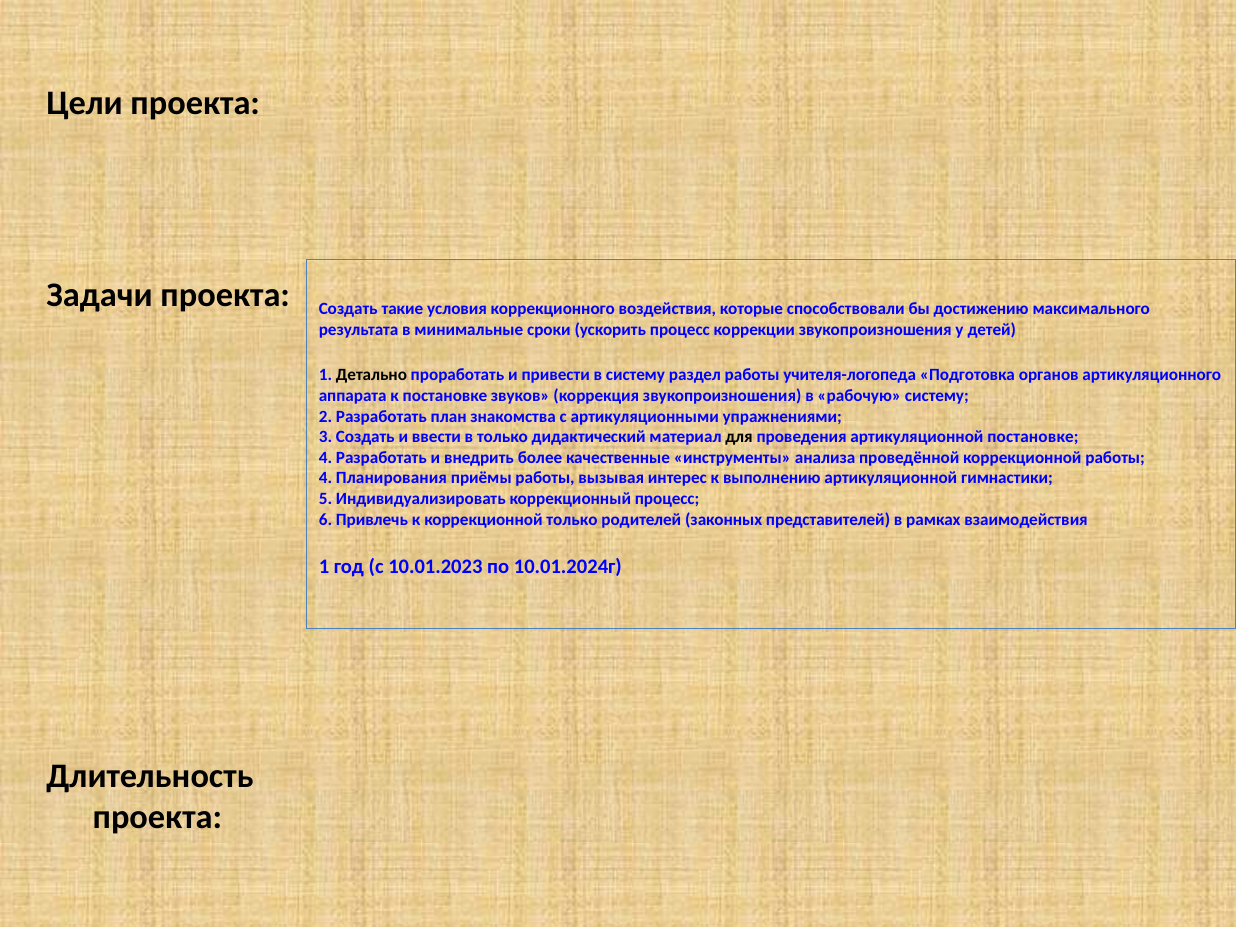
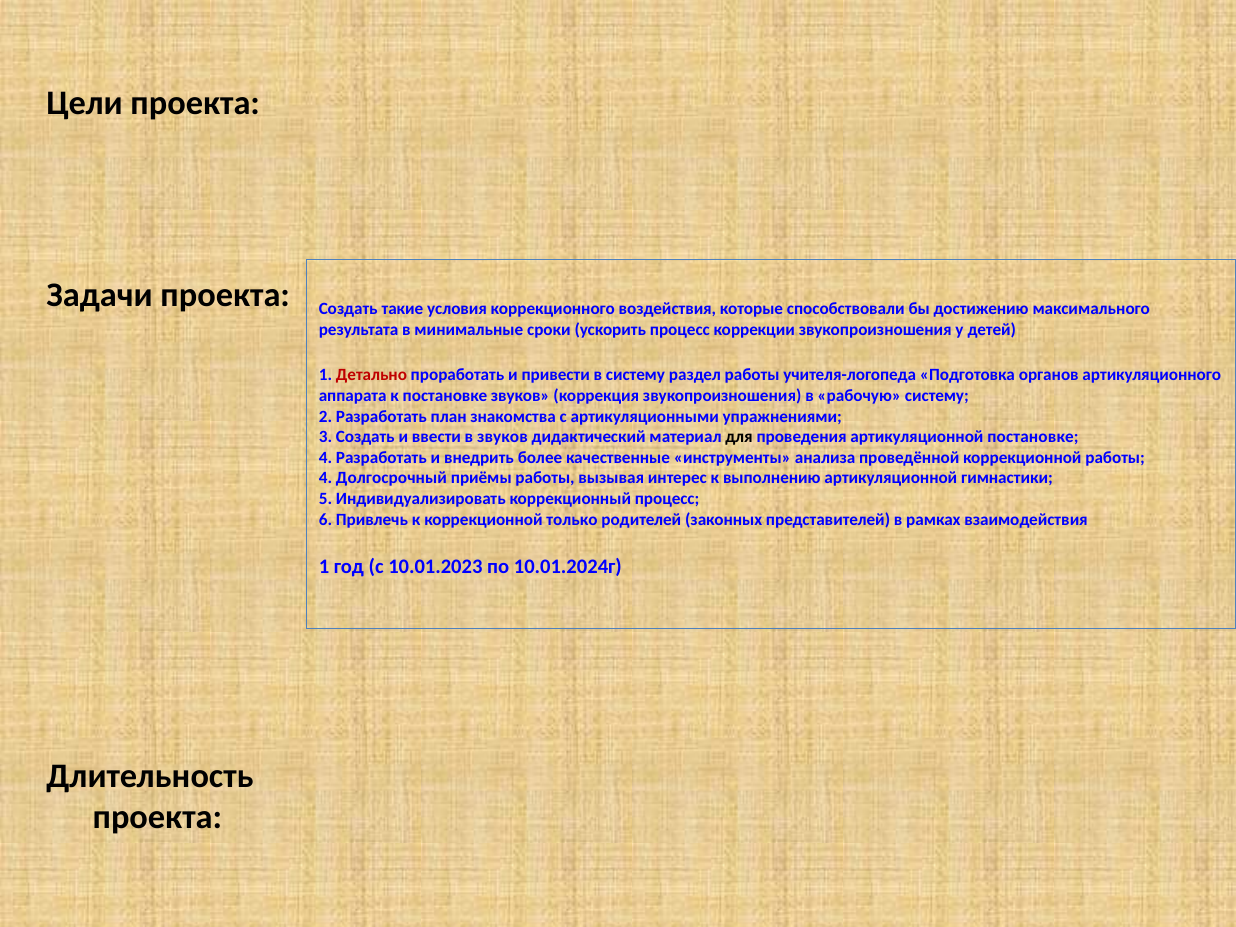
Детально colour: black -> red (371, 375)
в только: только -> звуков (502, 437)
Планирования: Планирования -> Долгосрочный (391, 478)
